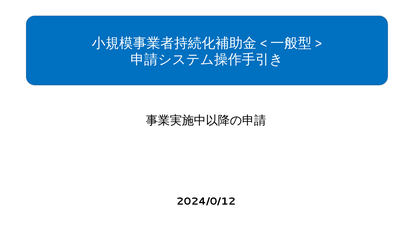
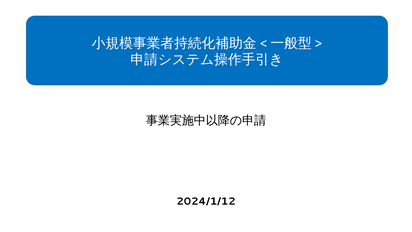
2024/0/12: 2024/0/12 -> 2024/1/12 (206, 201)
